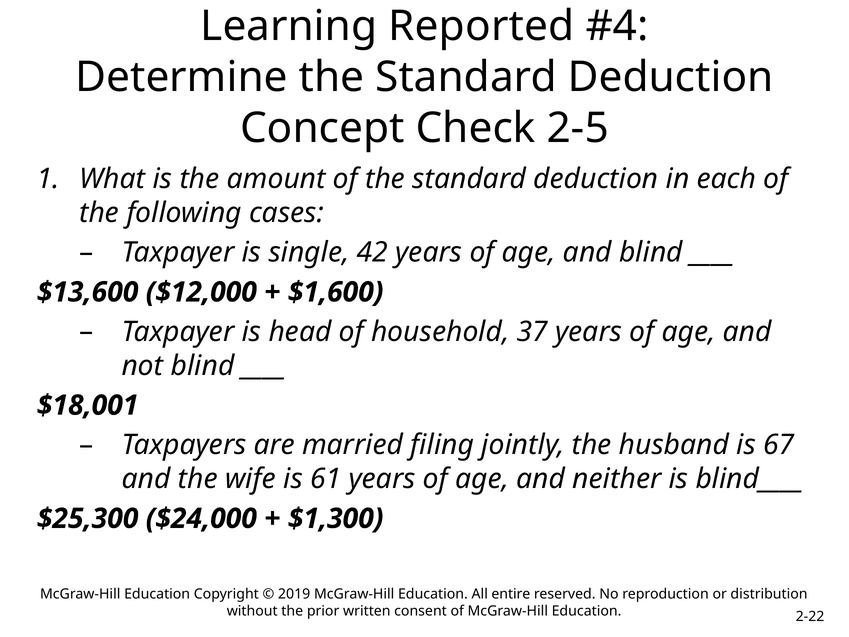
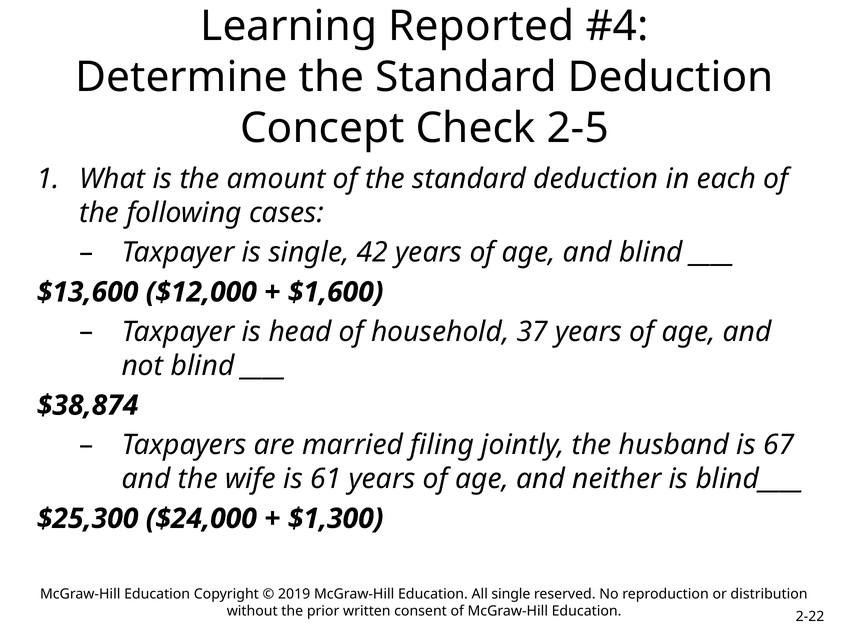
$18,001: $18,001 -> $38,874 (88, 405)
All entire: entire -> single (511, 594)
